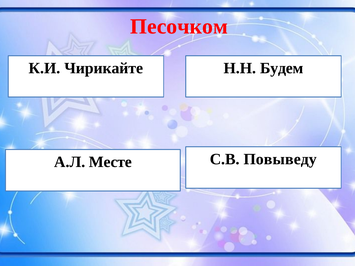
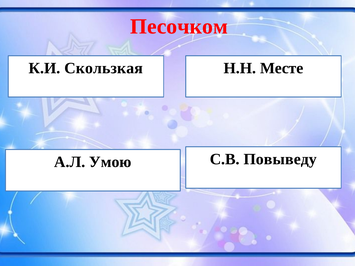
Чирикайте: Чирикайте -> Скользкая (104, 68)
Будем: Будем -> Месте (282, 68)
Месте: Месте -> Умою (110, 162)
